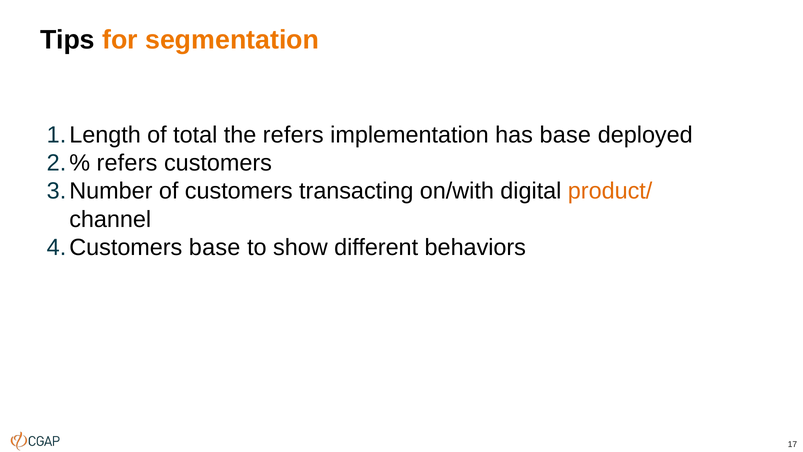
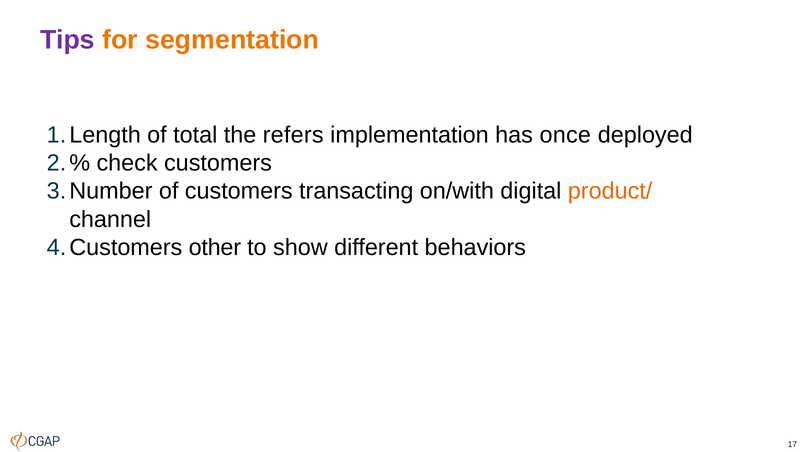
Tips colour: black -> purple (67, 40)
has base: base -> once (565, 135)
refers: refers -> check (127, 163)
base: base -> other (215, 247)
